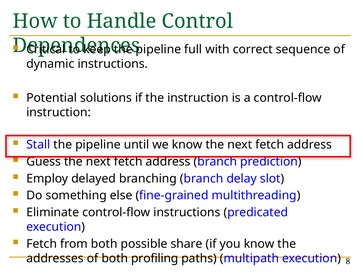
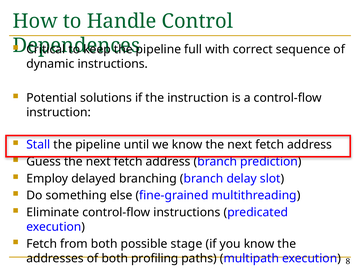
share: share -> stage (187, 244)
